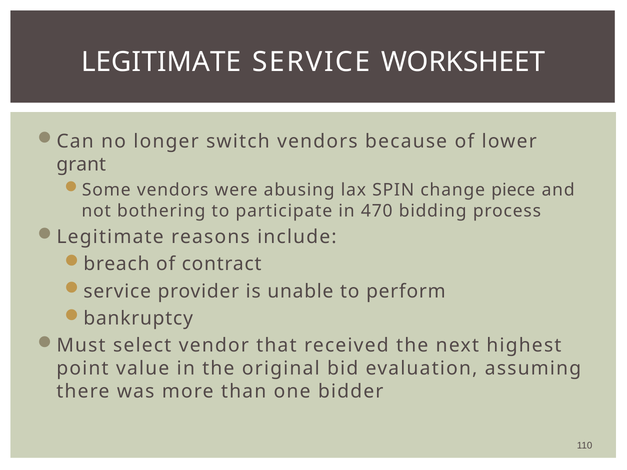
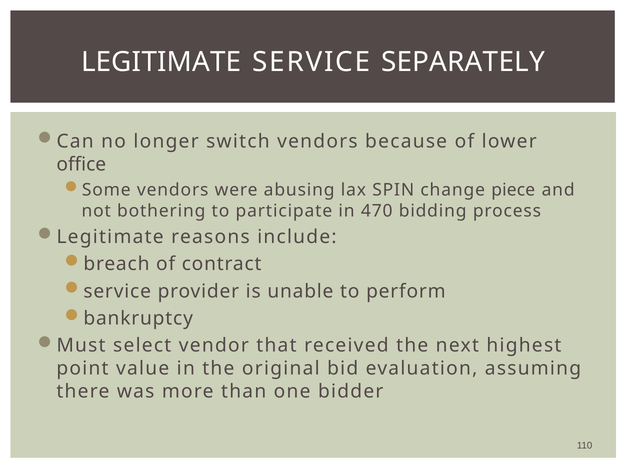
WORKSHEET: WORKSHEET -> SEPARATELY (463, 62)
grant: grant -> office (81, 164)
